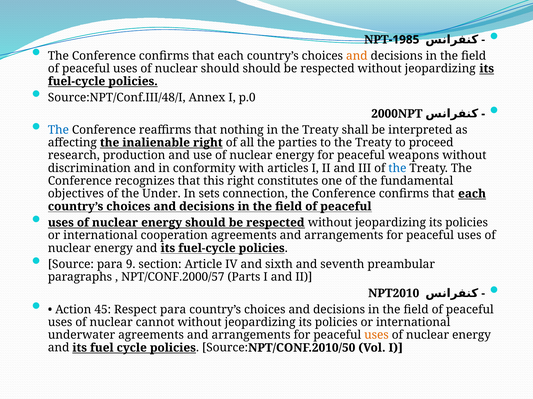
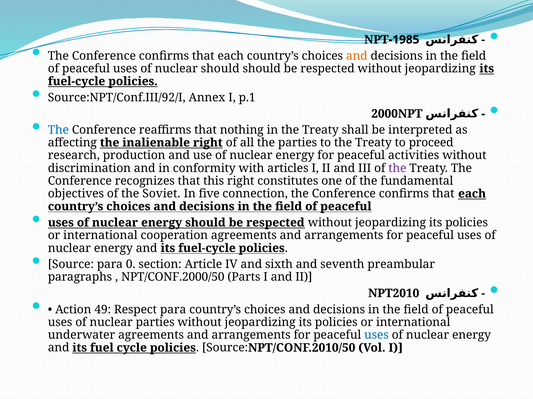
Source:NPT/Conf.III/48/I: Source:NPT/Conf.III/48/I -> Source:NPT/Conf.III/92/I (117, 98)
p.0: p.0 -> p.1 (247, 98)
weapons: weapons -> activities (414, 156)
the colour: blue -> purple (397, 168)
Under: Under -> Soviet (161, 194)
sets: sets -> five (209, 194)
9: 9 -> 0 (131, 265)
NPT/CONF.2000/57: NPT/CONF.2000/57 -> NPT/CONF.2000/50 (173, 278)
45: 45 -> 49 (103, 310)
nuclear cannot: cannot -> parties (155, 323)
uses colour: orange -> blue (376, 336)
